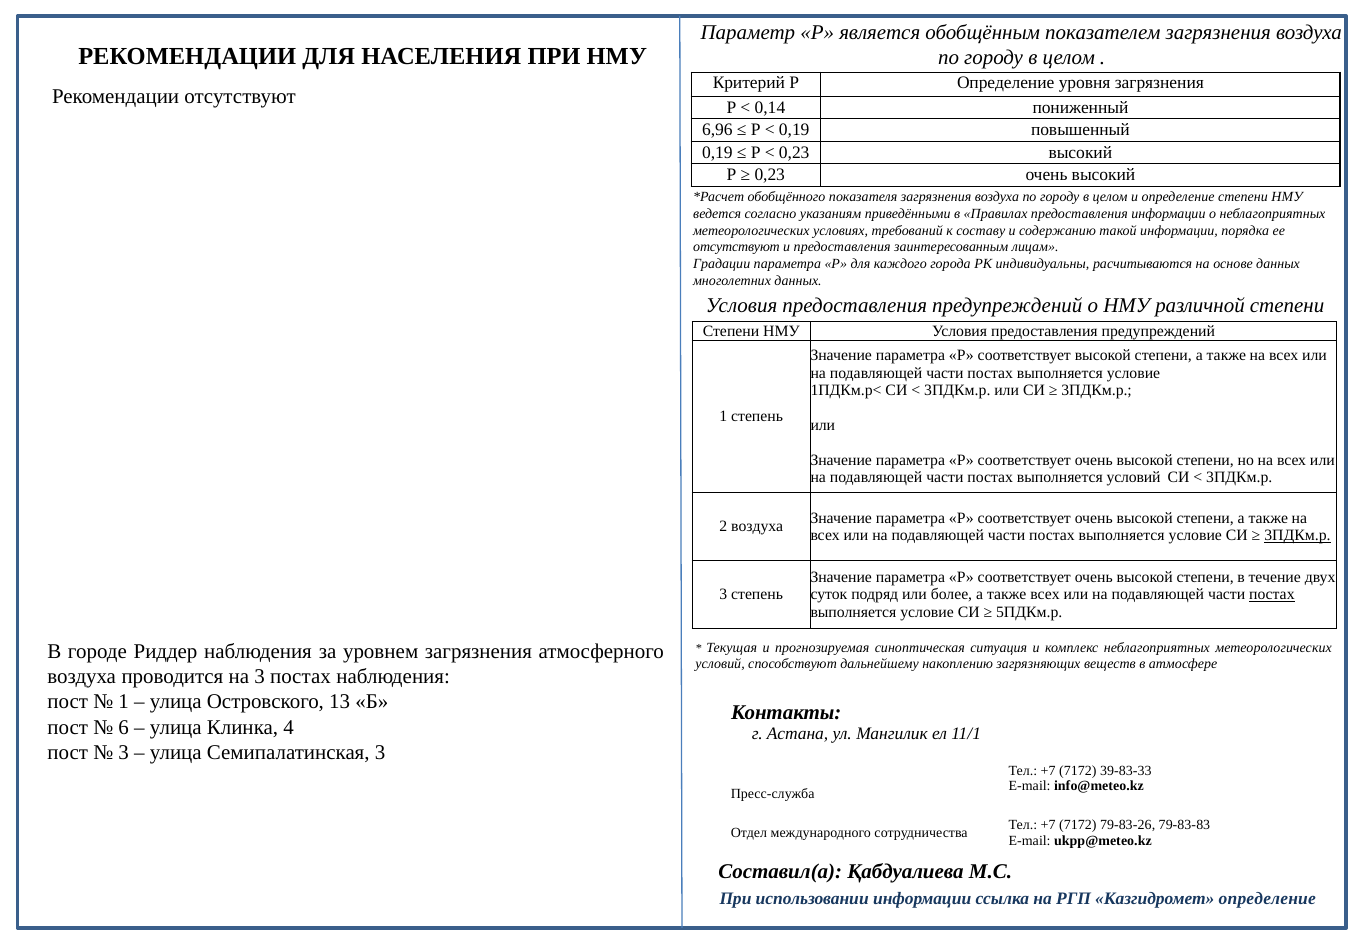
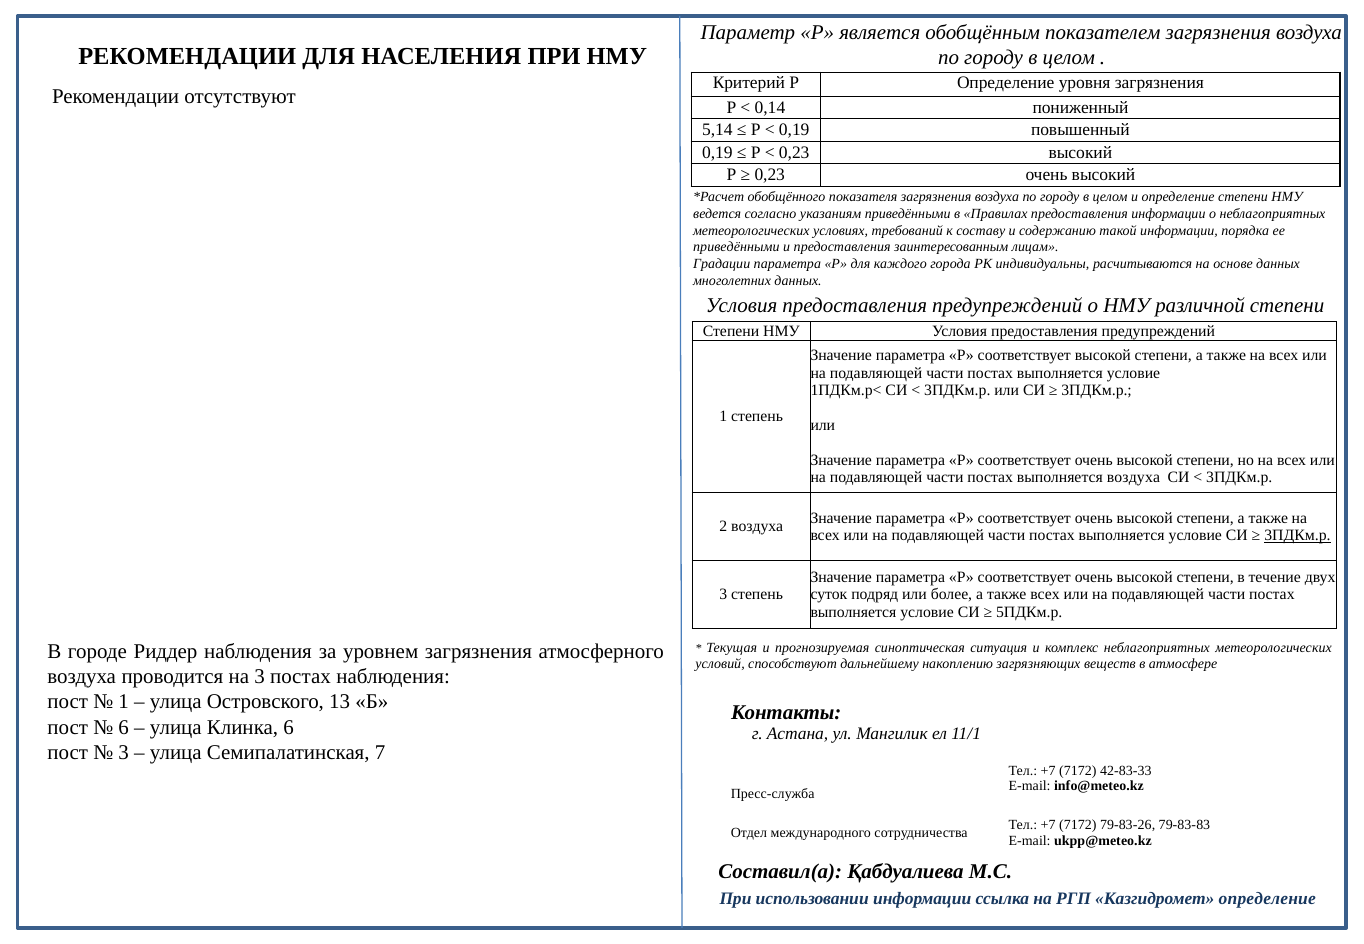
6,96: 6,96 -> 5,14 (717, 130)
отсутствуют: отсутствуют -> приведёнными (736, 247)
выполняется условий: условий -> воздуха (1133, 478)
постах underline: present -> none (1272, 595)
Клинка 4: 4 -> 6 (289, 727)
Семипалатинская 3: 3 -> 7 (380, 753)
39-83-33: 39-83-33 -> 42-83-33 (1126, 771)
